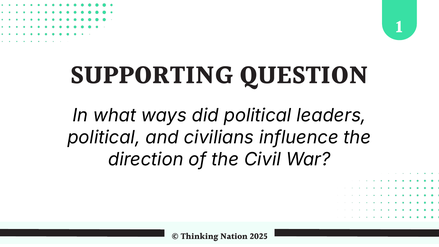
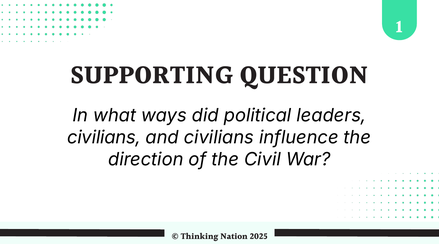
political: political -> civilians (104, 137)
